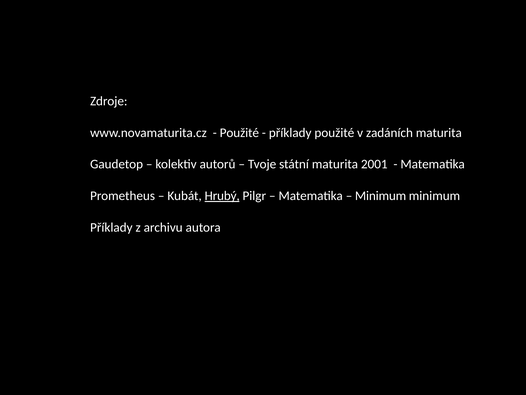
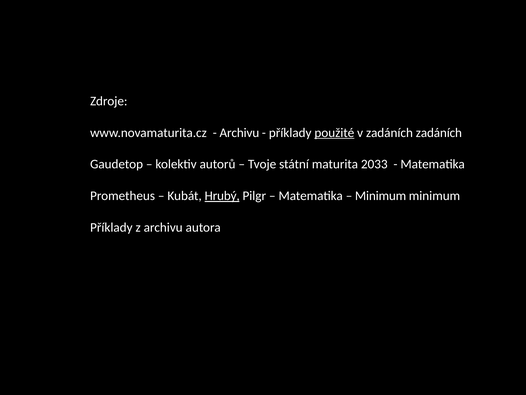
Použité: Použité -> Archivu (239, 133)
použité underline: none -> present (334, 133)
zadáních maturita: maturita -> zadáních (439, 133)
2001: 2001 -> 2033 (374, 164)
